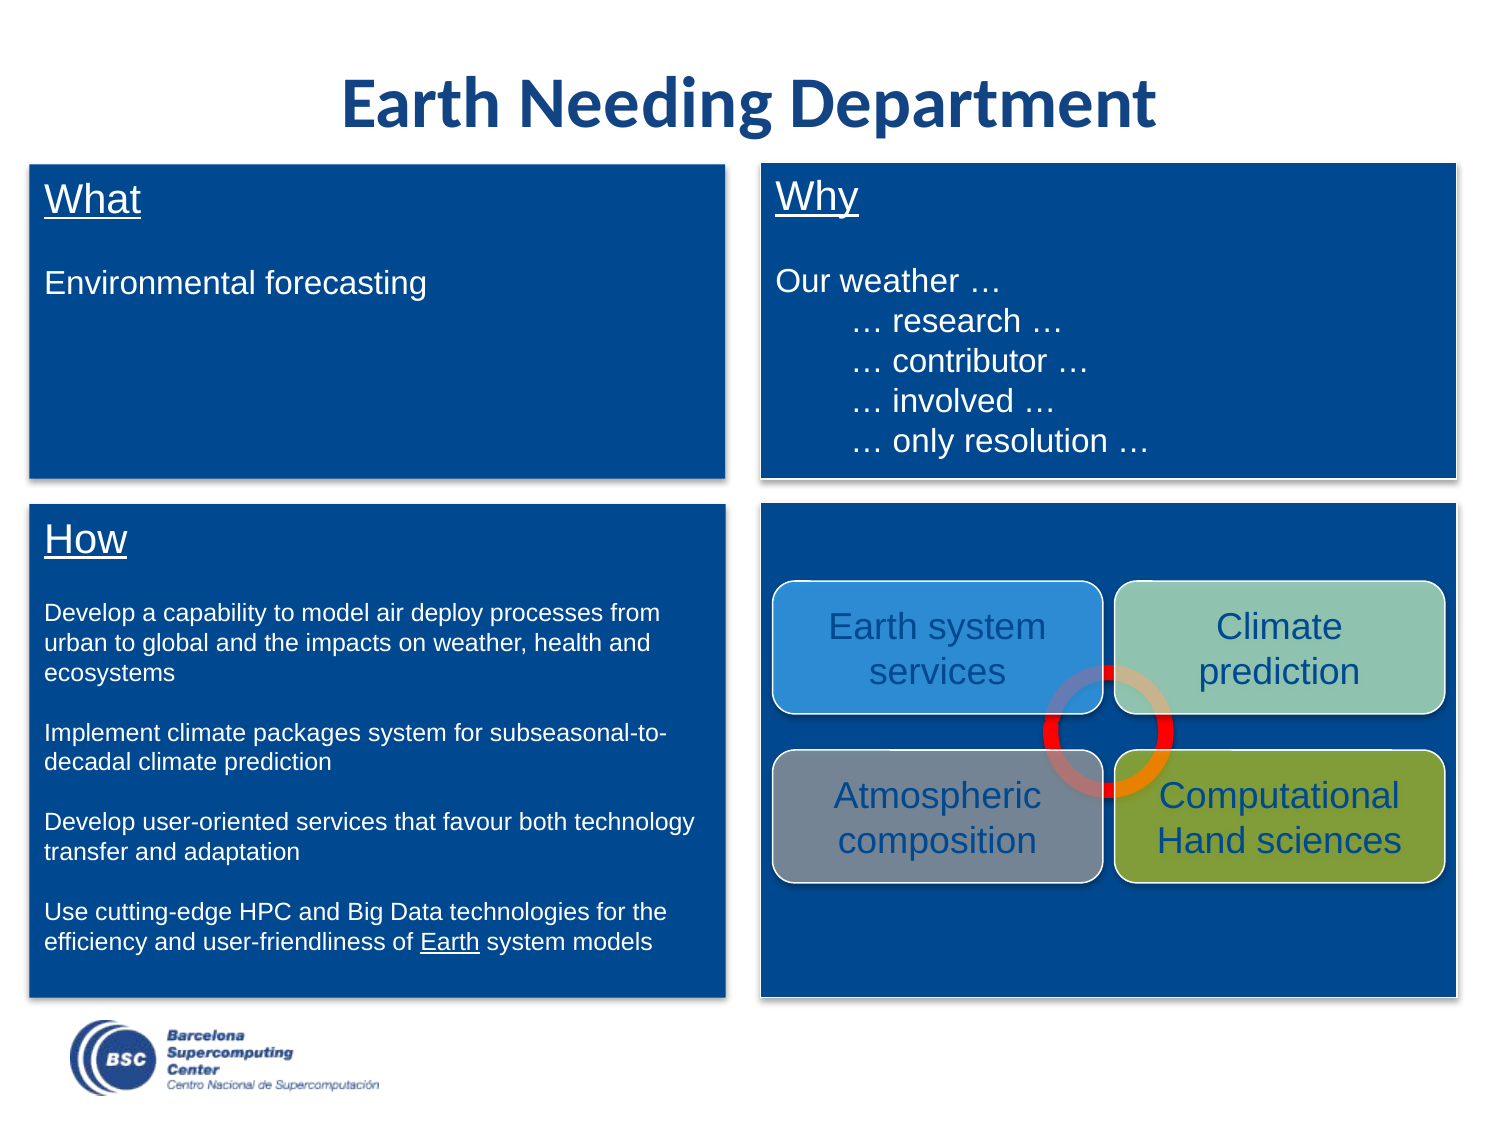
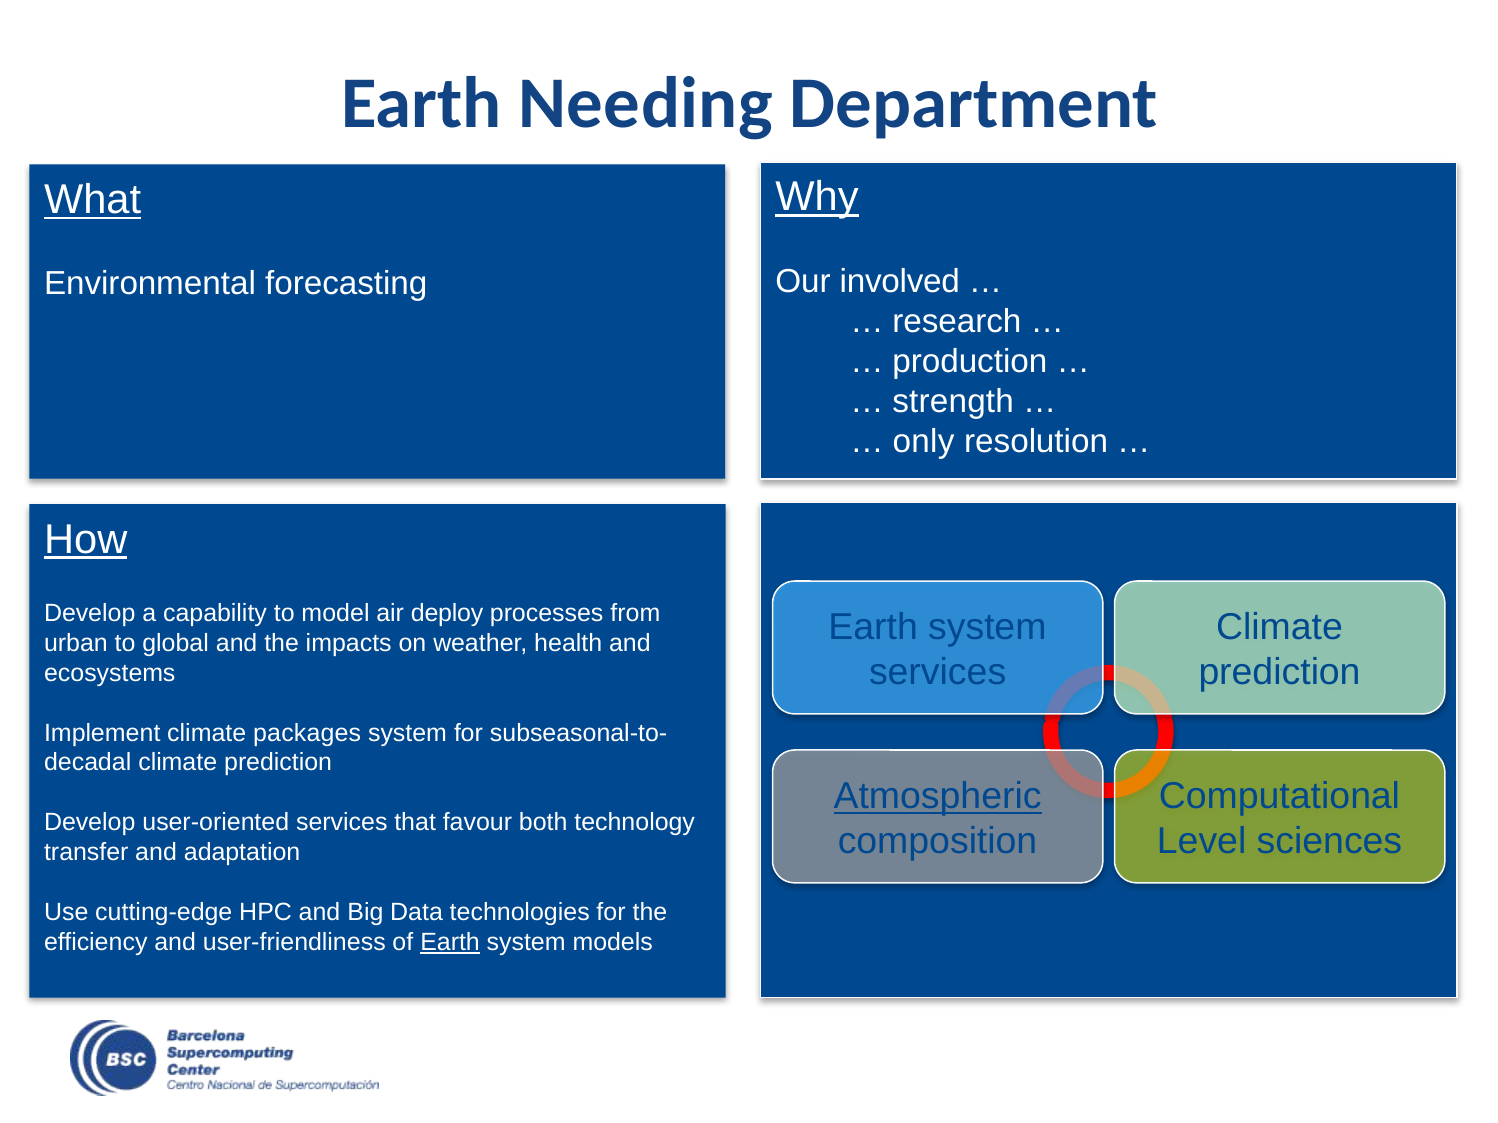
Our weather: weather -> involved (900, 282)
contributor: contributor -> production (970, 361)
involved: involved -> strength (953, 401)
Atmospheric underline: none -> present (938, 797)
Hand: Hand -> Level (1202, 842)
